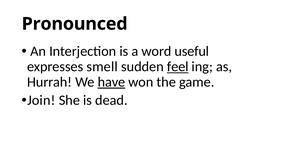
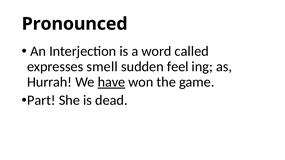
useful: useful -> called (192, 51)
feel underline: present -> none (178, 67)
Join: Join -> Part (41, 100)
